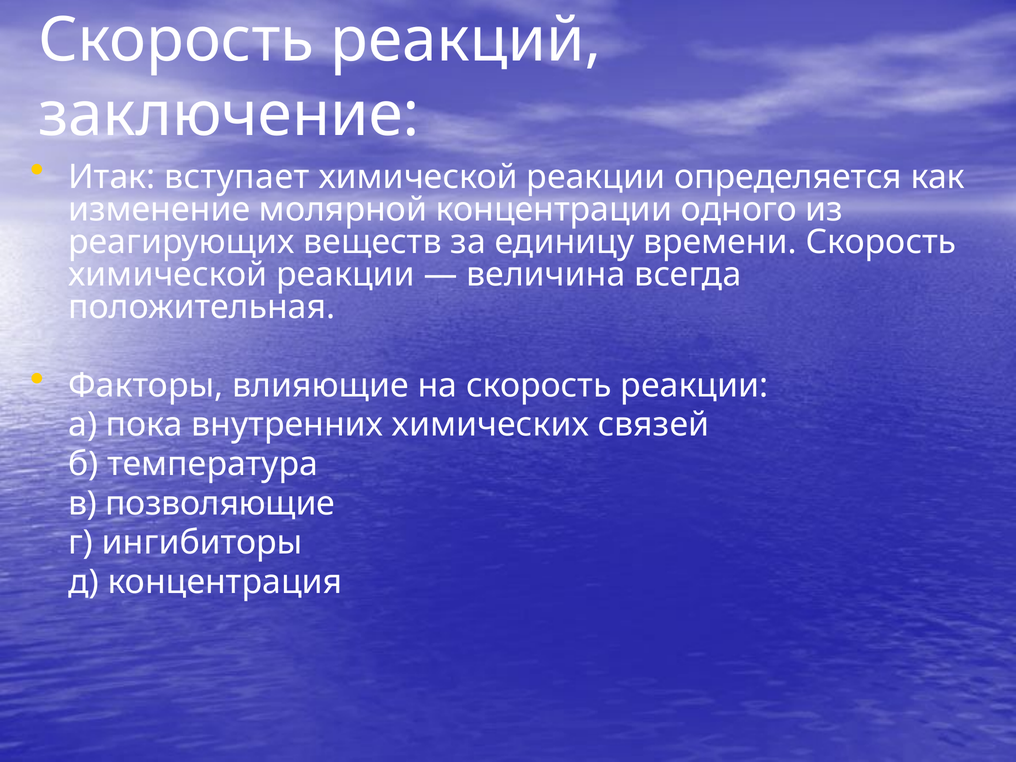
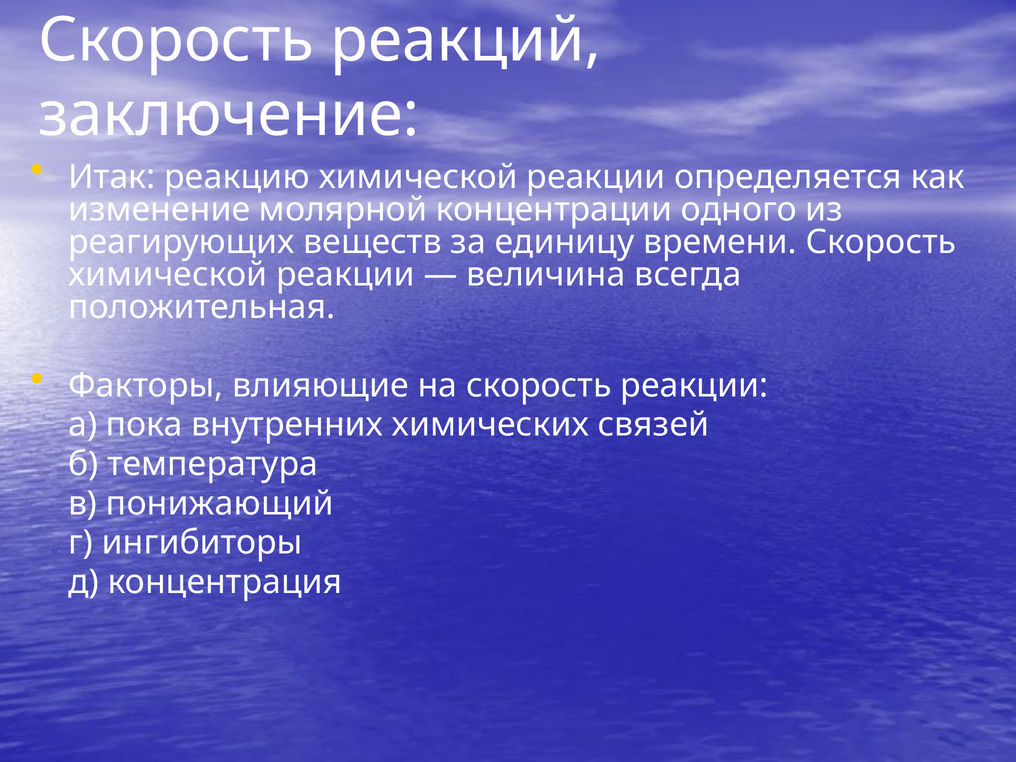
вступает: вступает -> реакцию (237, 177)
позволяющие: позволяющие -> понижающий (220, 503)
